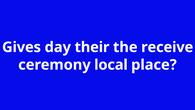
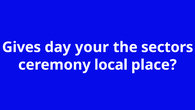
their: their -> your (92, 47)
receive: receive -> sectors (167, 47)
